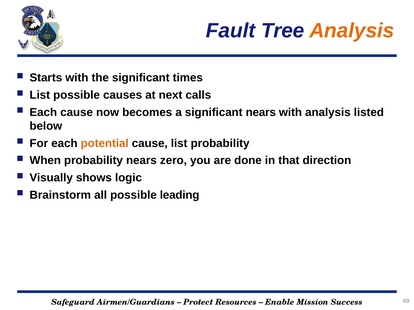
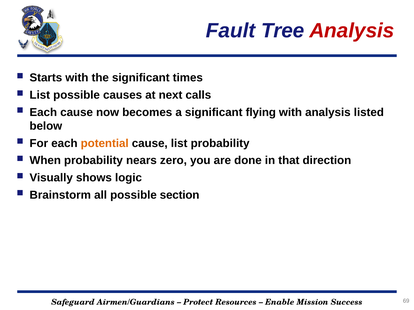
Analysis colour: orange -> red (352, 31)
significant nears: nears -> flying (261, 112)
leading: leading -> section (180, 195)
